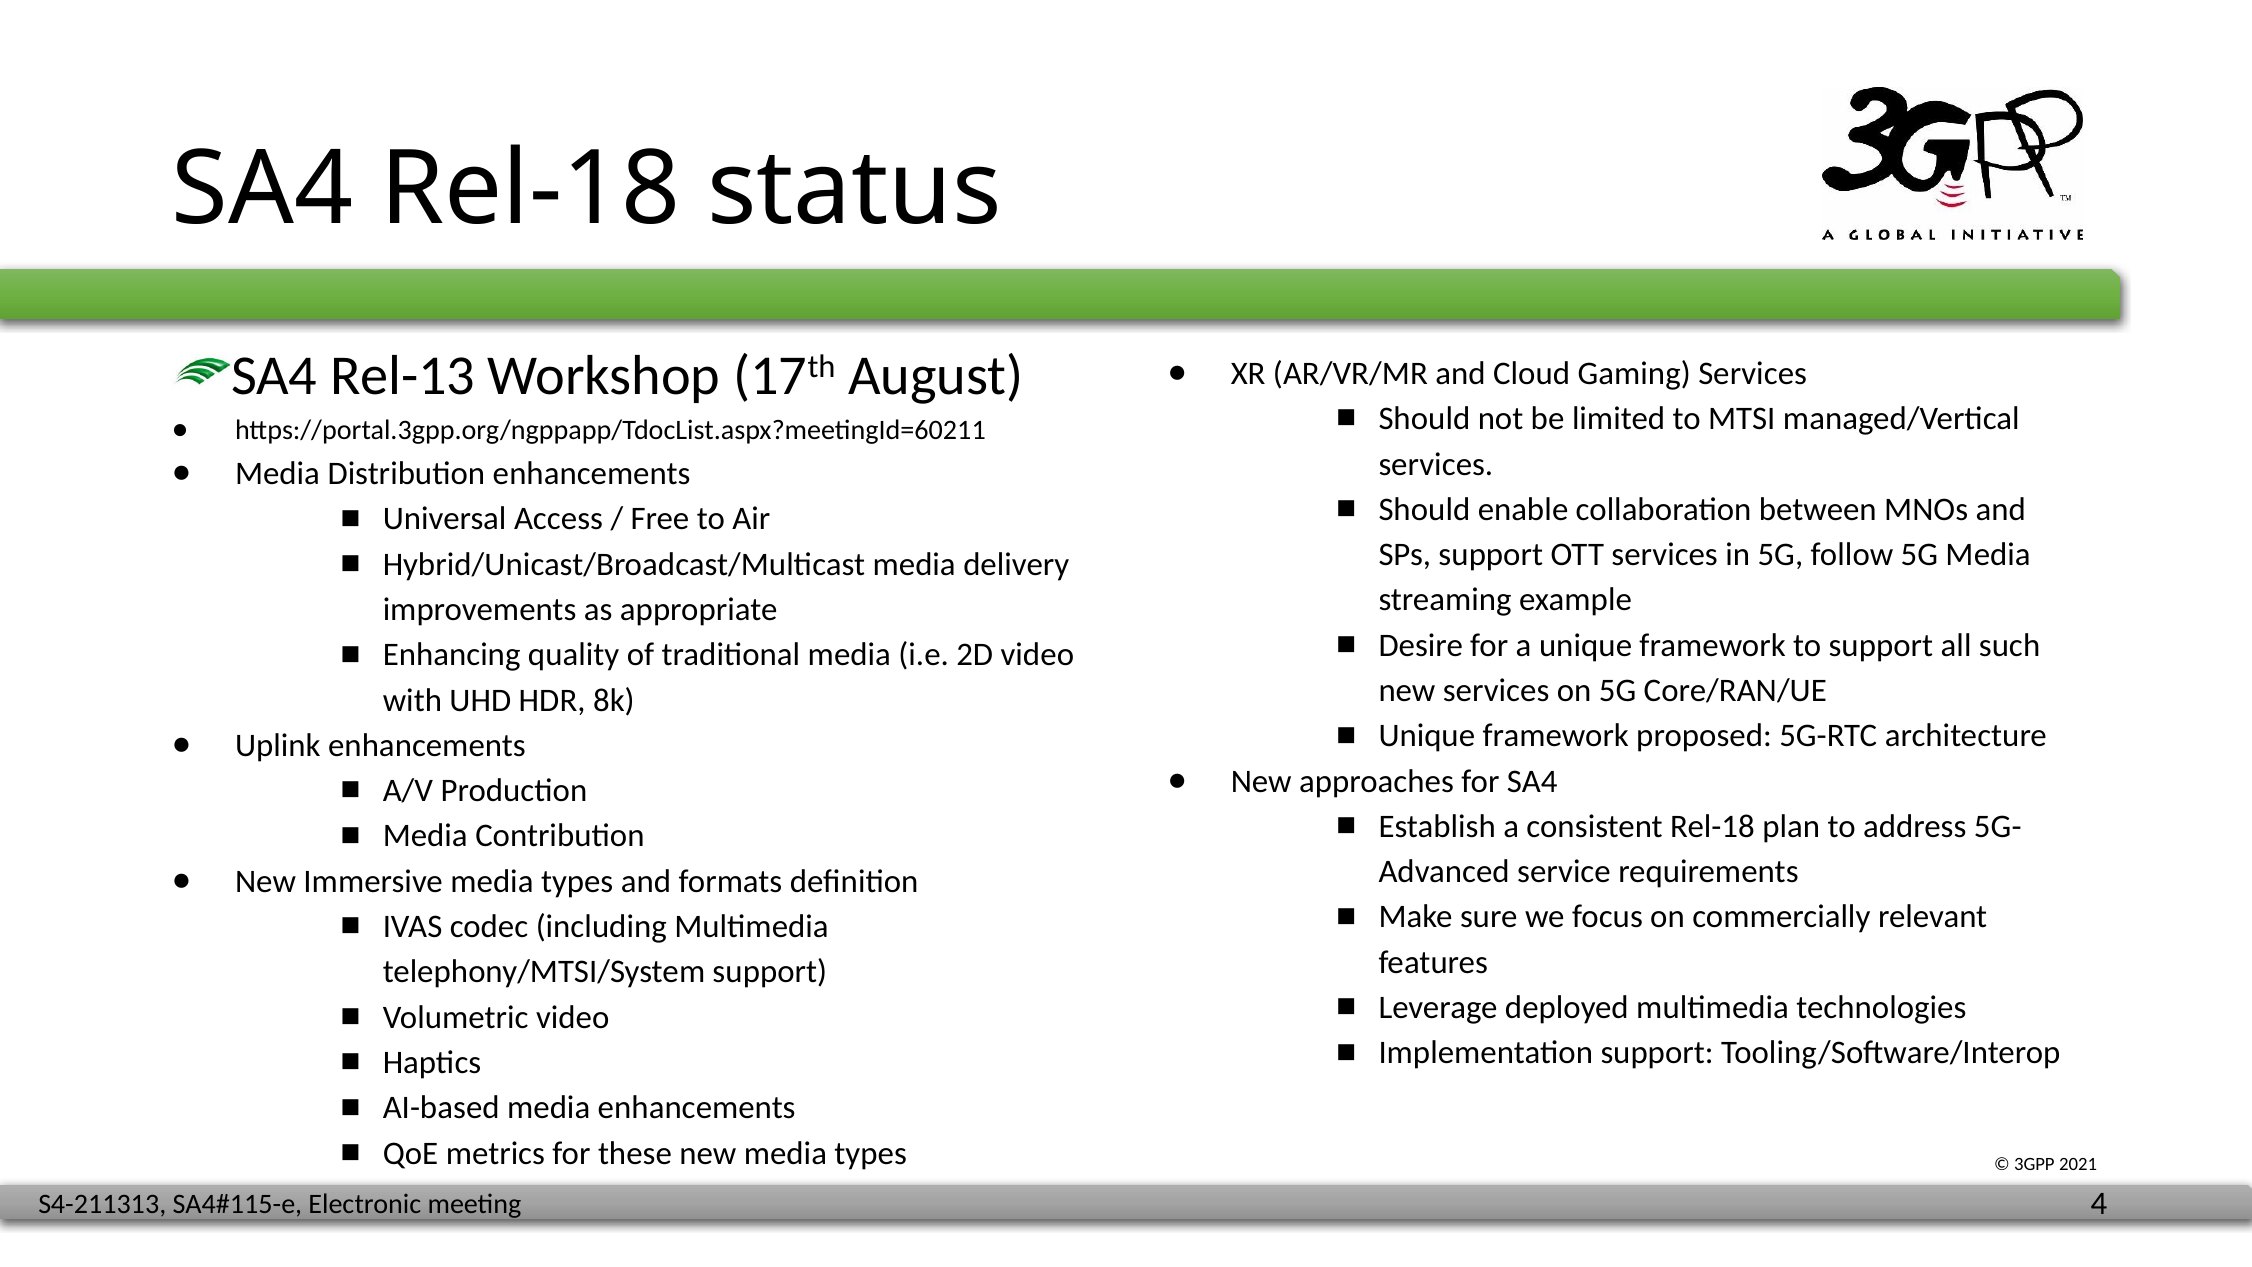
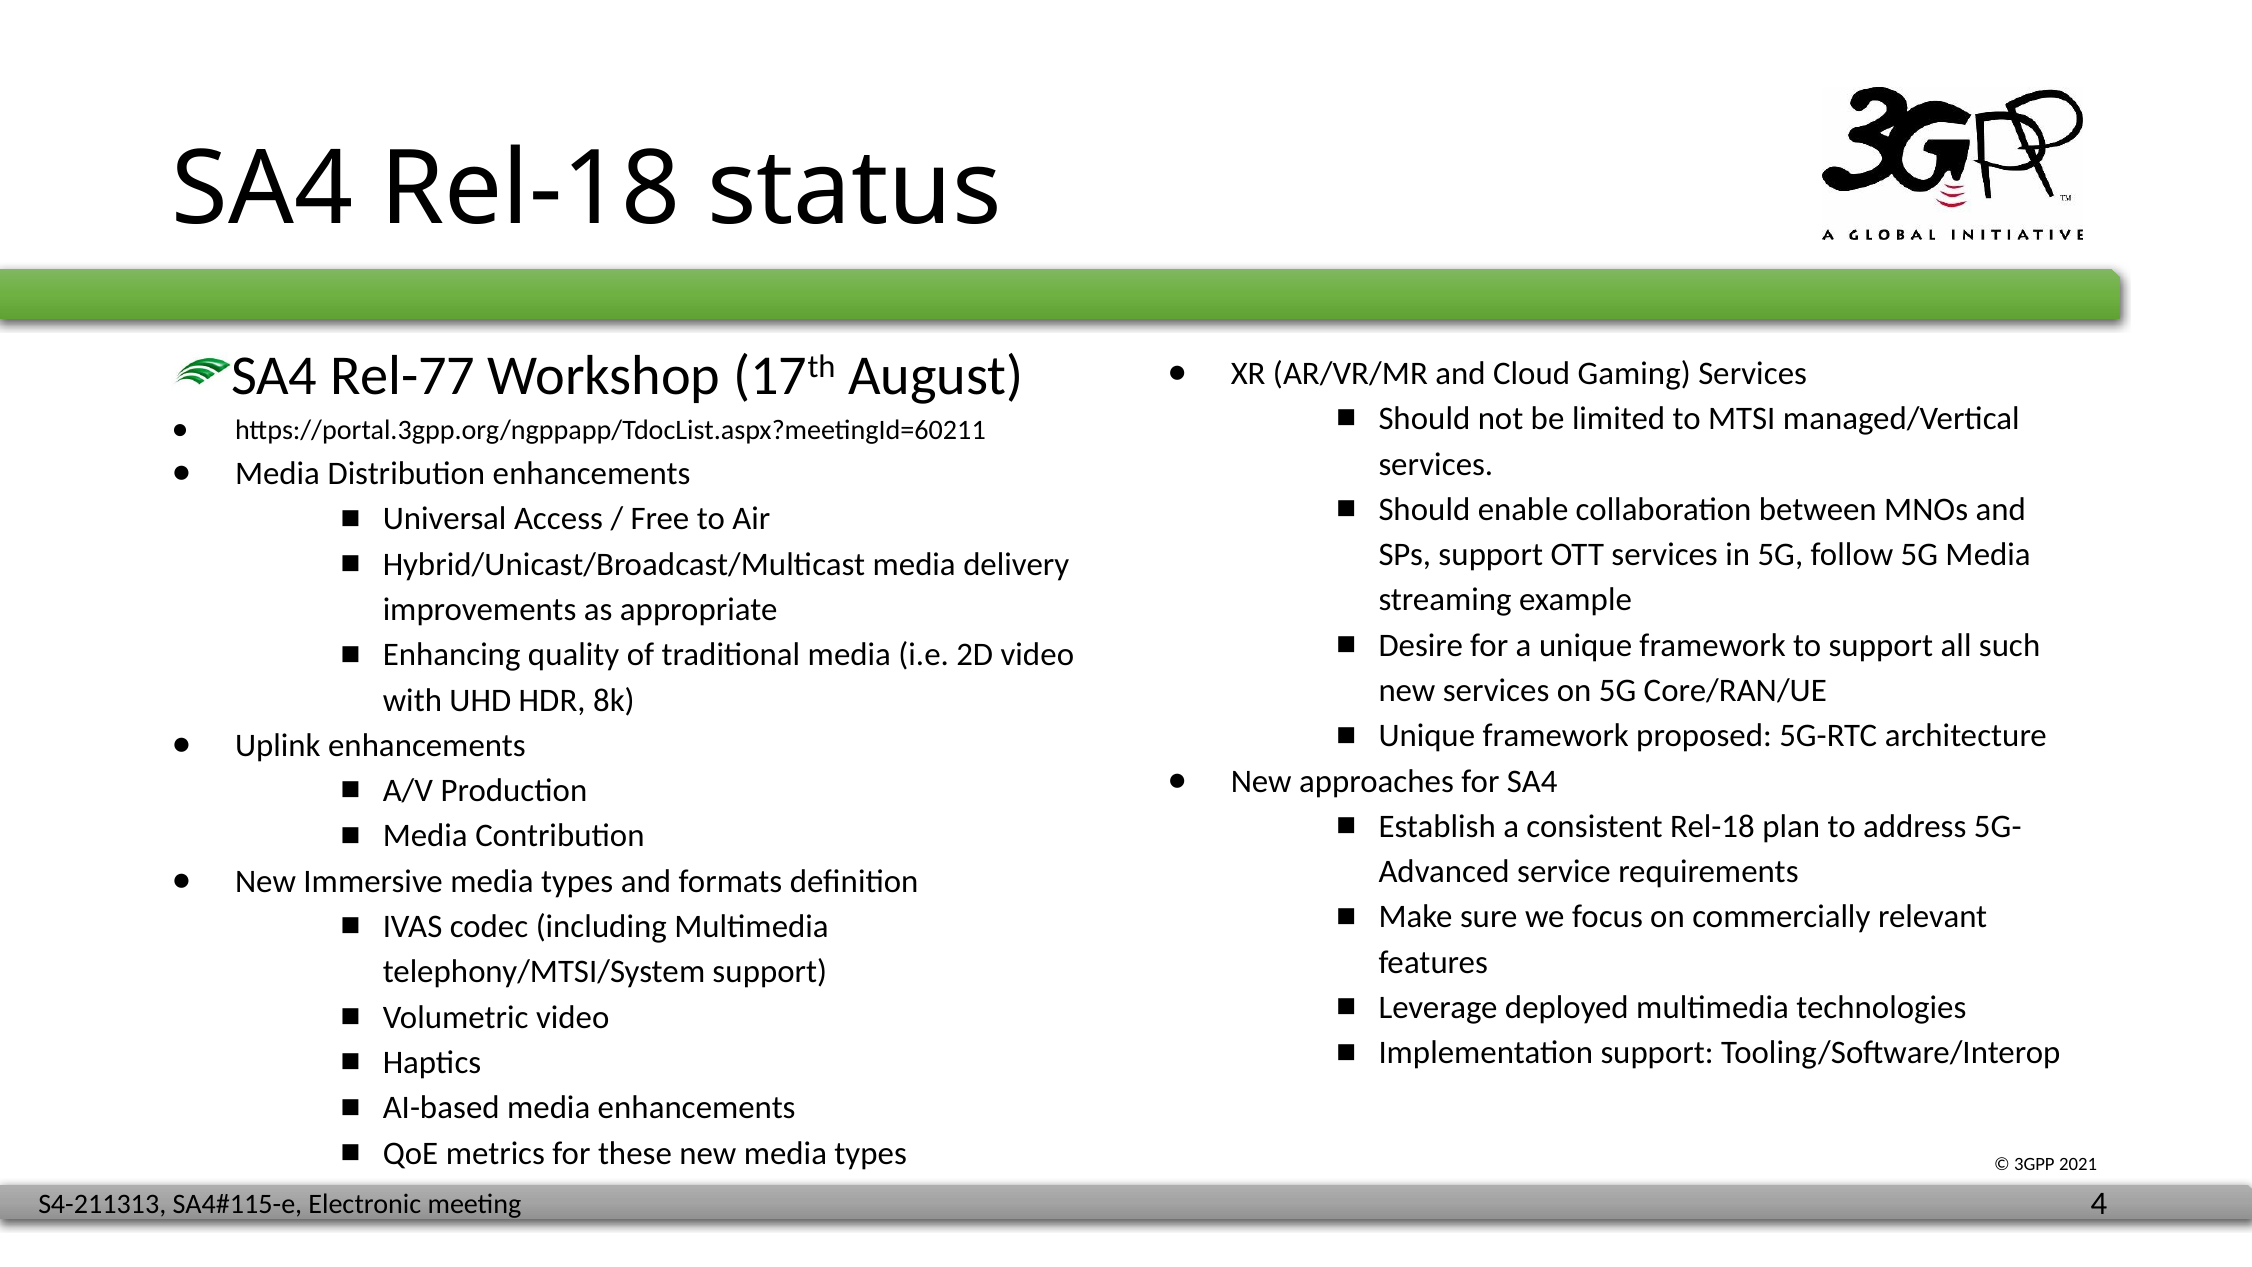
Rel-13: Rel-13 -> Rel-77 (403, 376)
